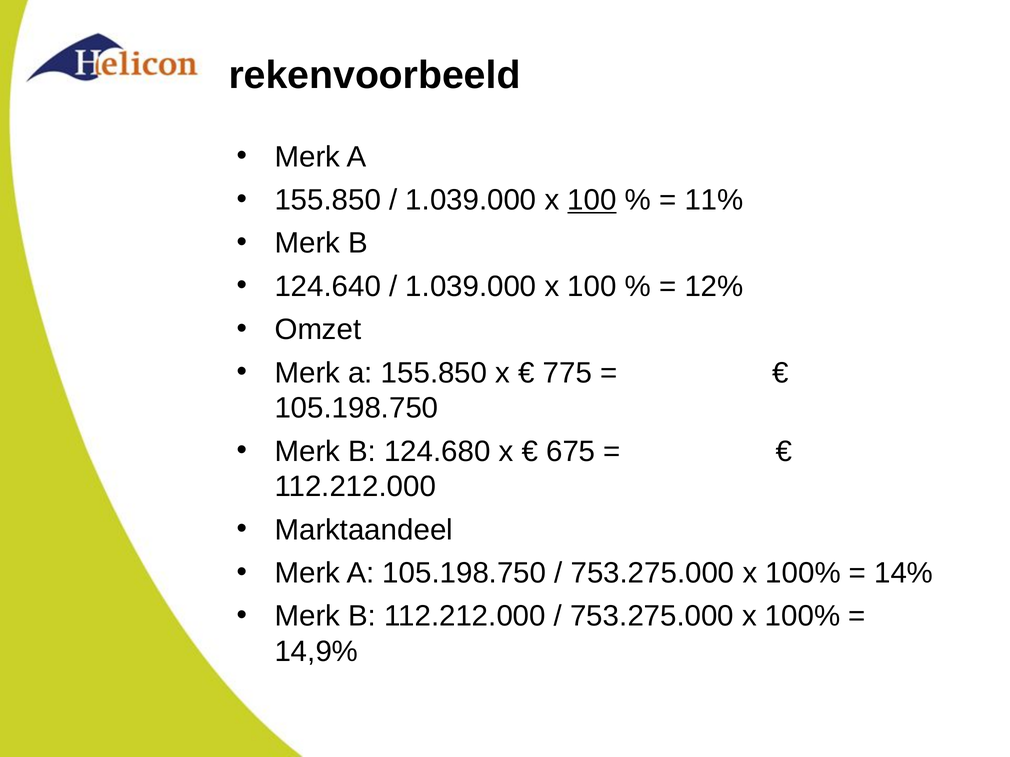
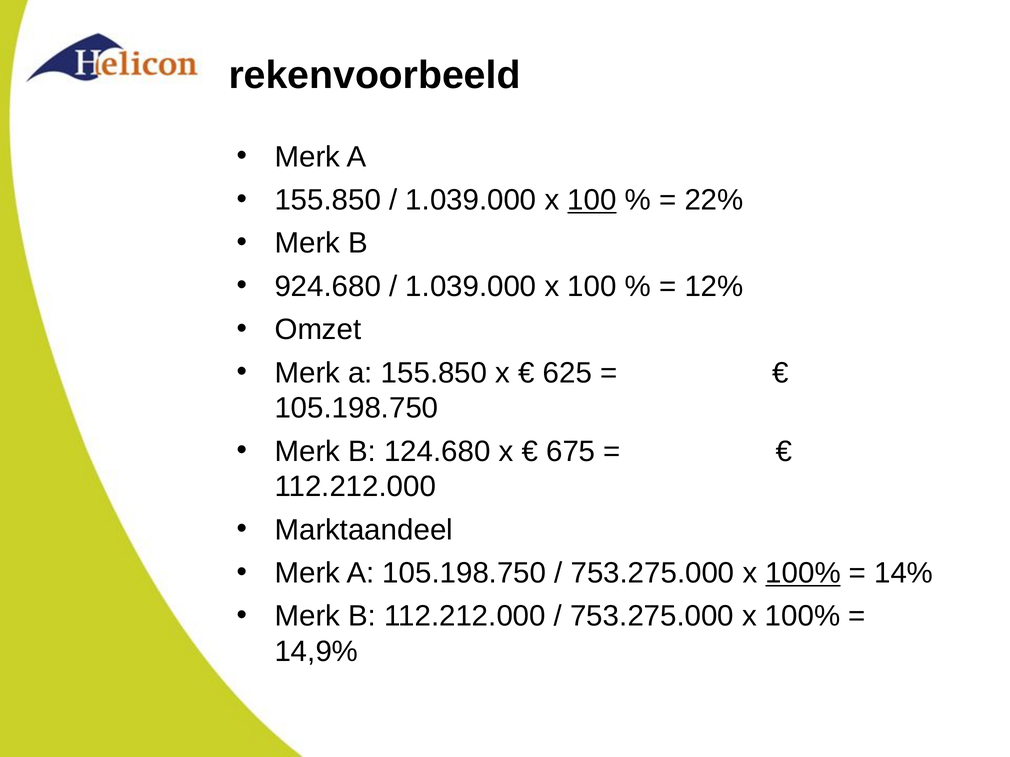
11%: 11% -> 22% (714, 200)
124.640: 124.640 -> 924.680 (328, 287)
775: 775 -> 625 (567, 373)
100% underline: none -> present (803, 573)
